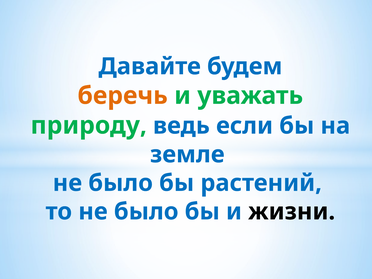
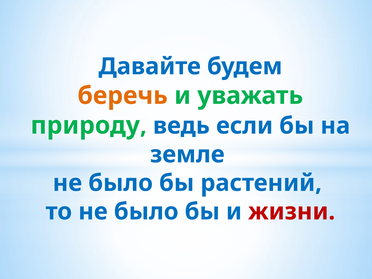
жизни colour: black -> red (292, 212)
